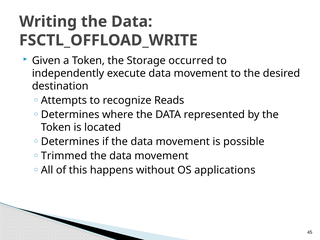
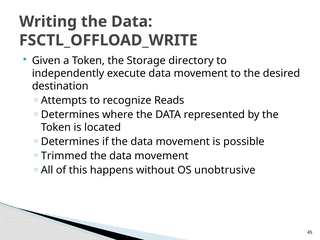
occurred: occurred -> directory (191, 61)
applications: applications -> unobtrusive (225, 170)
